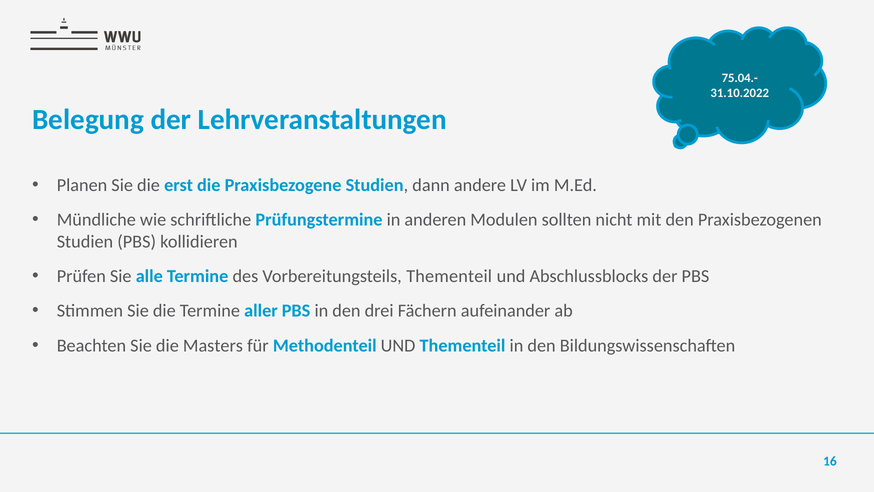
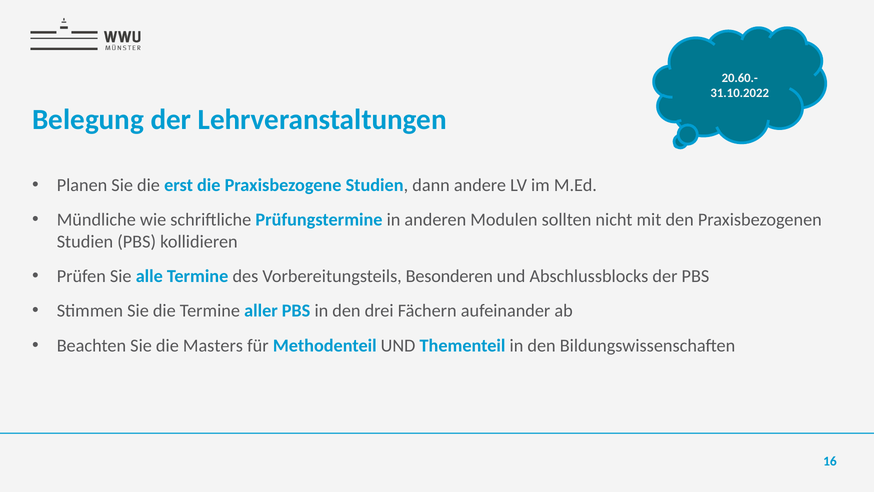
75.04.-: 75.04.- -> 20.60.- (740, 78)
Vorbereitungsteils Thementeil: Thementeil -> Besonderen (449, 276)
